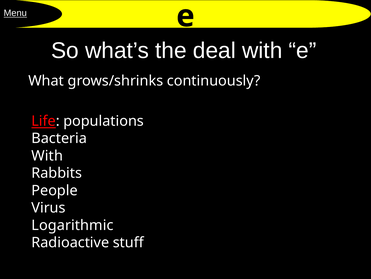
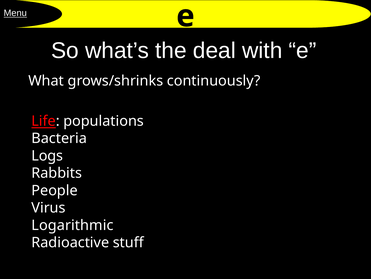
With: With -> Logs (47, 155)
